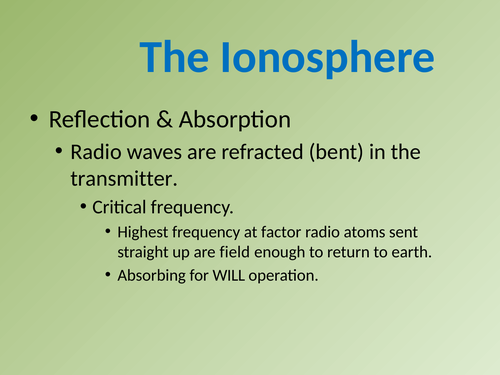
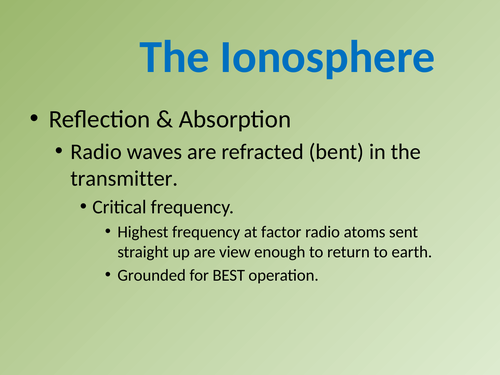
field: field -> view (235, 252)
Absorbing: Absorbing -> Grounded (152, 275)
WILL: WILL -> BEST (229, 275)
